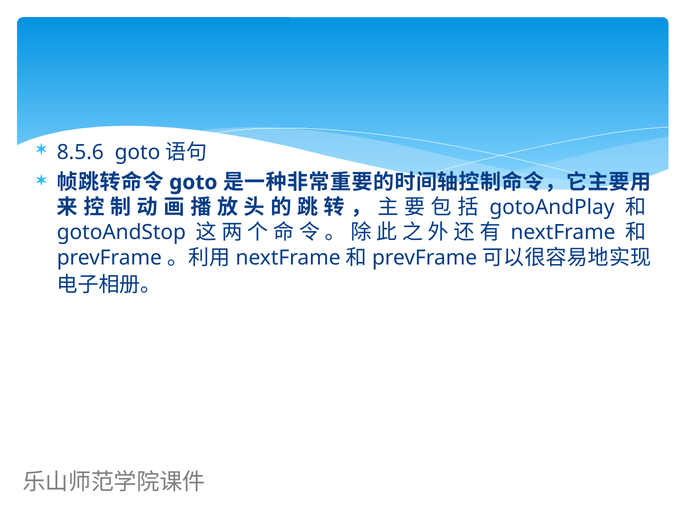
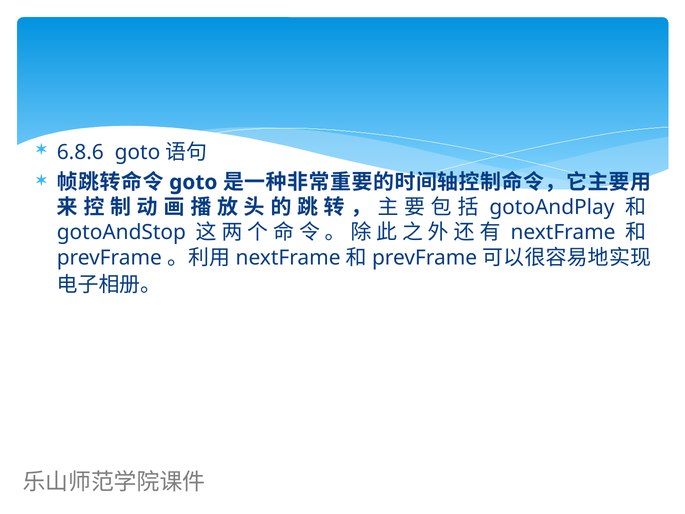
8.5.6: 8.5.6 -> 6.8.6 (80, 152)
